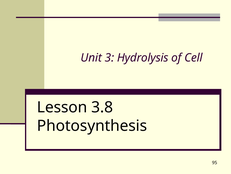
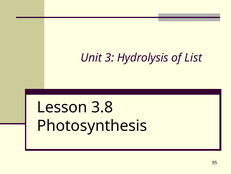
Cell: Cell -> List (193, 58)
